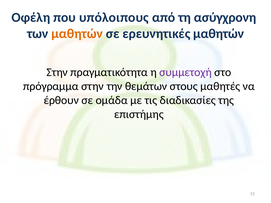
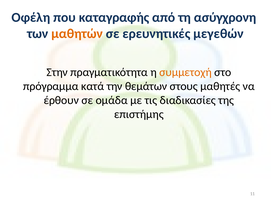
υπόλοιπους: υπόλοιπους -> καταγραφής (114, 17)
ερευνητικές μαθητών: μαθητών -> μεγεθών (219, 34)
συμμετοχή colour: purple -> orange (186, 72)
πρόγραμμα στην: στην -> κατά (93, 86)
